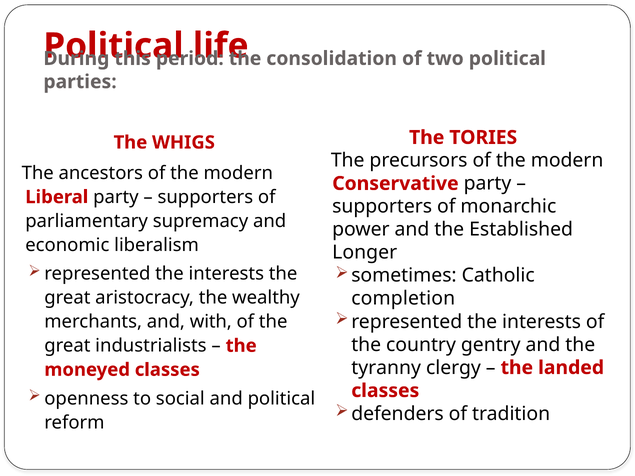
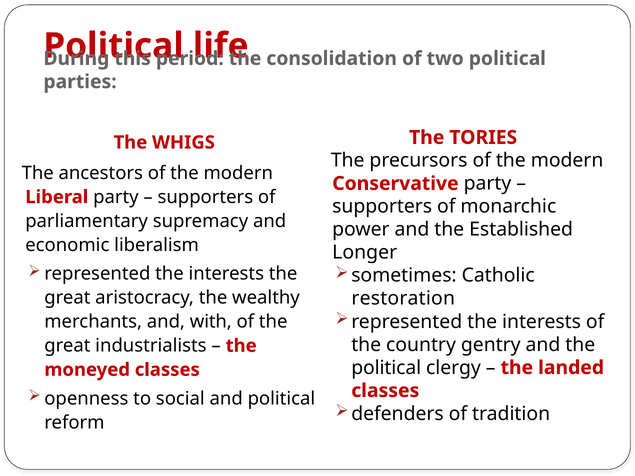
completion: completion -> restoration (403, 299)
tyranny: tyranny -> political (386, 368)
